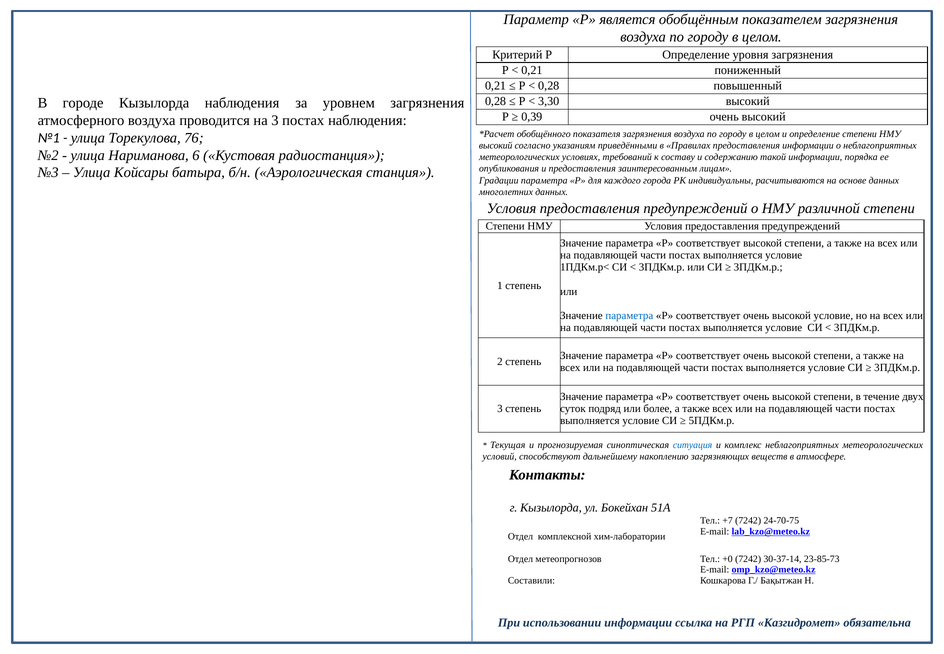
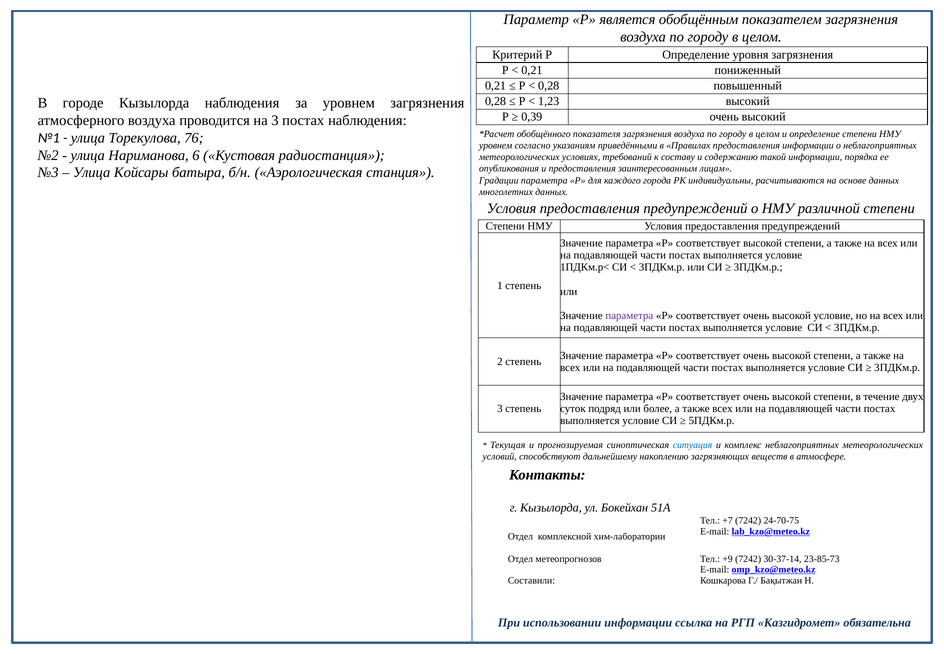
3,30: 3,30 -> 1,23 (549, 101)
высокий: высокий -> уровнем (496, 145)
параметра colour: blue -> purple (629, 315)
+0: +0 -> +9 (728, 558)
